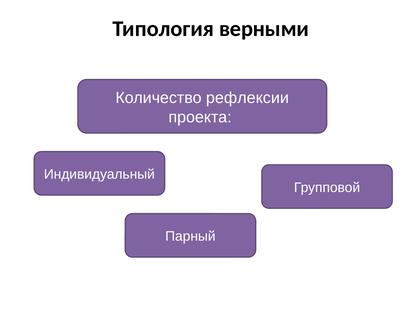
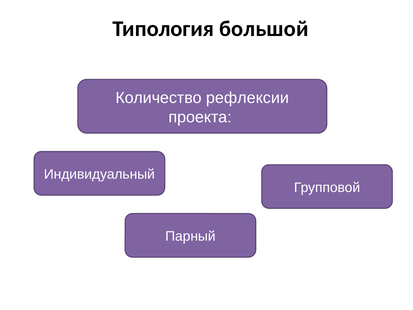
верными: верными -> большой (264, 29)
